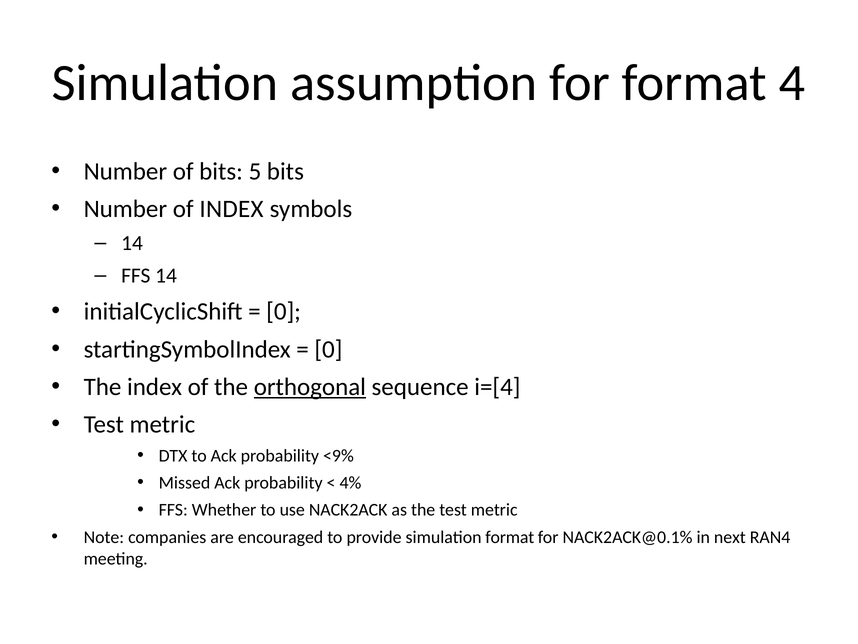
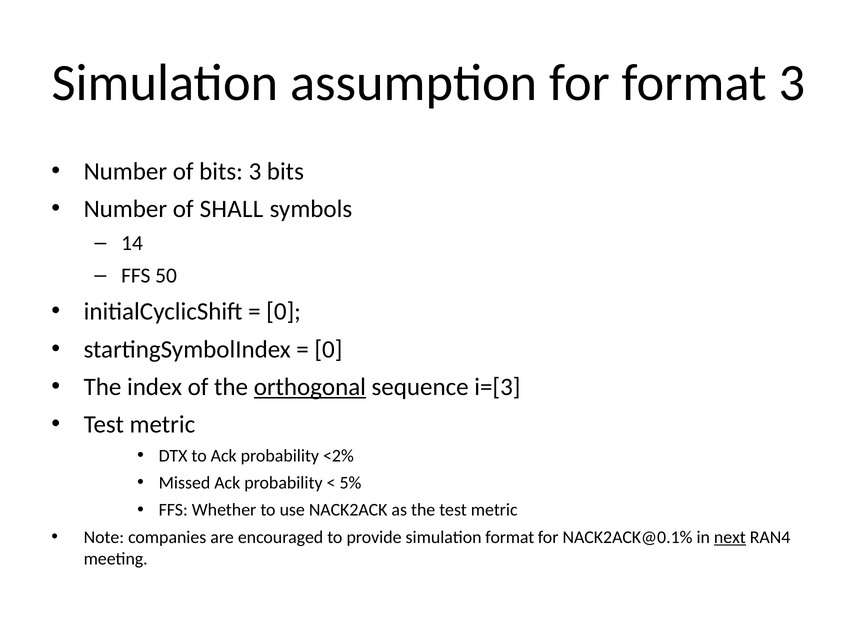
format 4: 4 -> 3 (792, 83)
bits 5: 5 -> 3 (255, 171)
of INDEX: INDEX -> SHALL (232, 209)
FFS 14: 14 -> 50 (166, 276)
i=[4: i=[4 -> i=[3 (497, 387)
<9%: <9% -> <2% (338, 455)
4%: 4% -> 5% (350, 482)
next underline: none -> present (730, 537)
